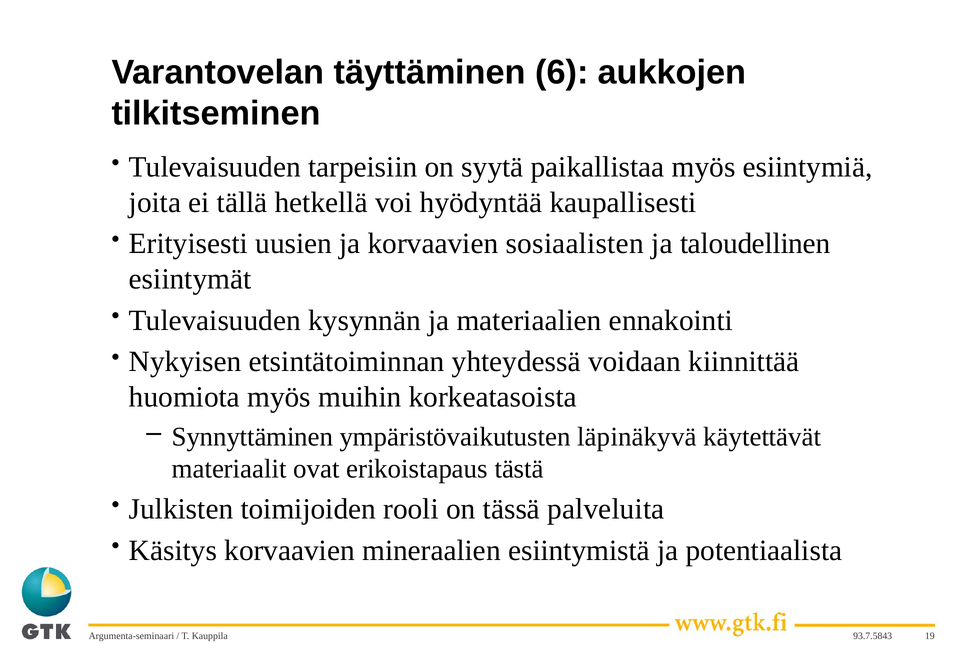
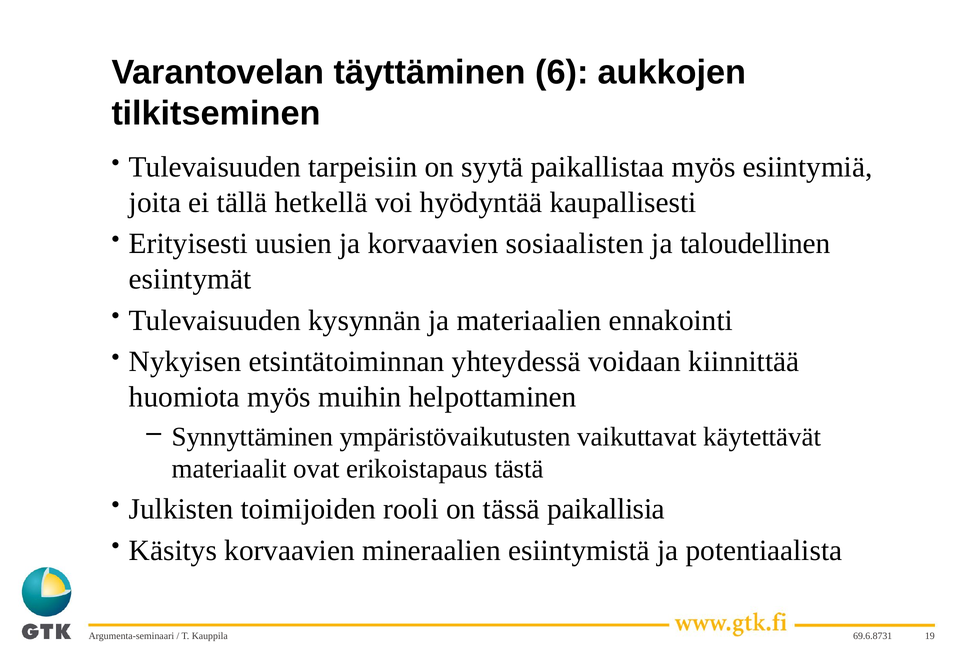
korkeatasoista: korkeatasoista -> helpottaminen (493, 397)
läpinäkyvä: läpinäkyvä -> vaikuttavat (637, 437)
palveluita: palveluita -> paikallisia (606, 509)
93.7.5843: 93.7.5843 -> 69.6.8731 (873, 636)
